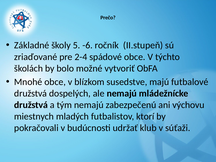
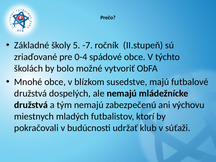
-6: -6 -> -7 (88, 45)
2-4: 2-4 -> 0-4 (81, 57)
